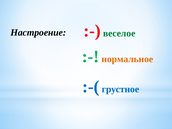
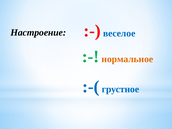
веселое colour: green -> blue (119, 33)
